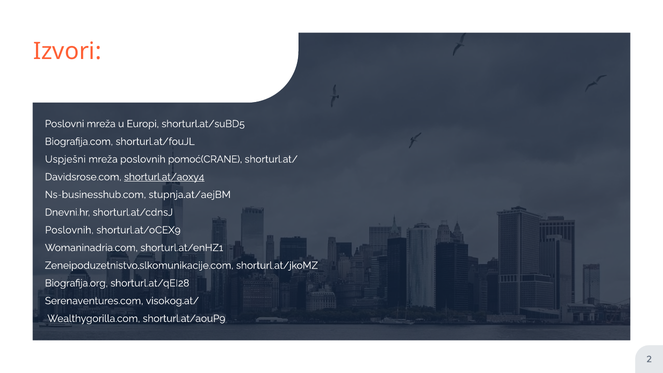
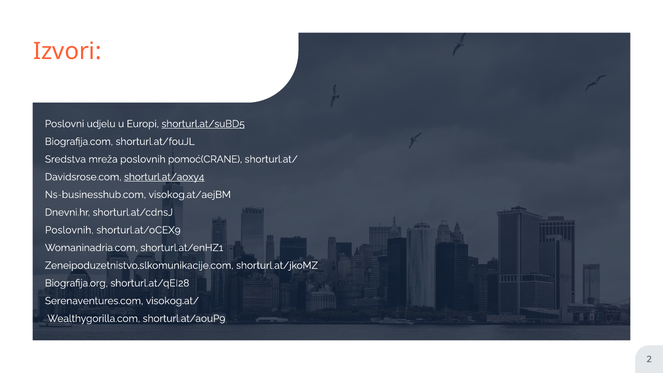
Poslovni mreža: mreža -> udjelu (101, 124)
shorturl.at/suBD5 underline: none -> present (203, 124)
Uspješni: Uspješni -> Sredstva (65, 159)
stupnja.at/aejBM: stupnja.at/aejBM -> visokog.at/aejBM (190, 195)
